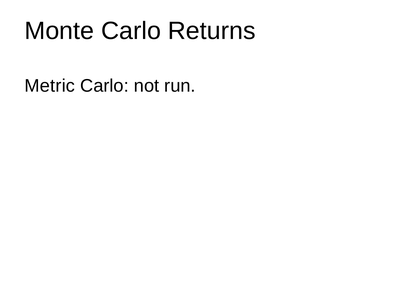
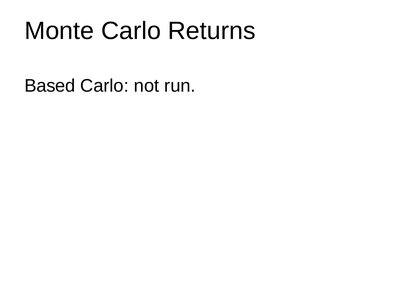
Metric: Metric -> Based (50, 86)
